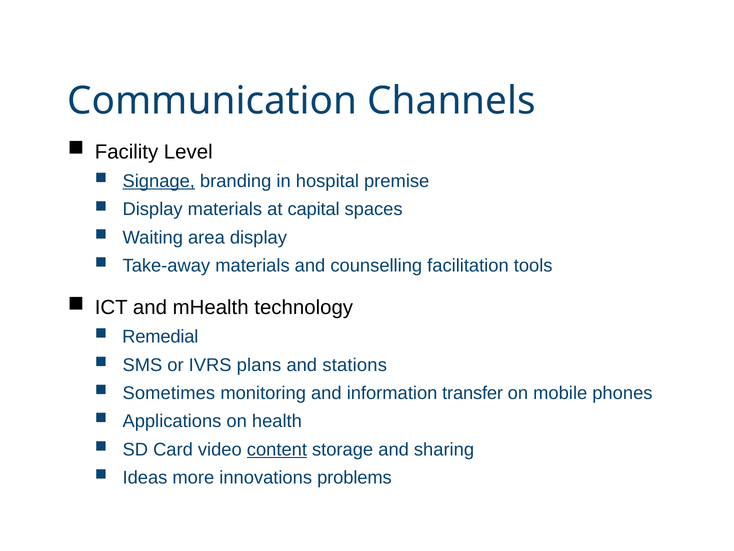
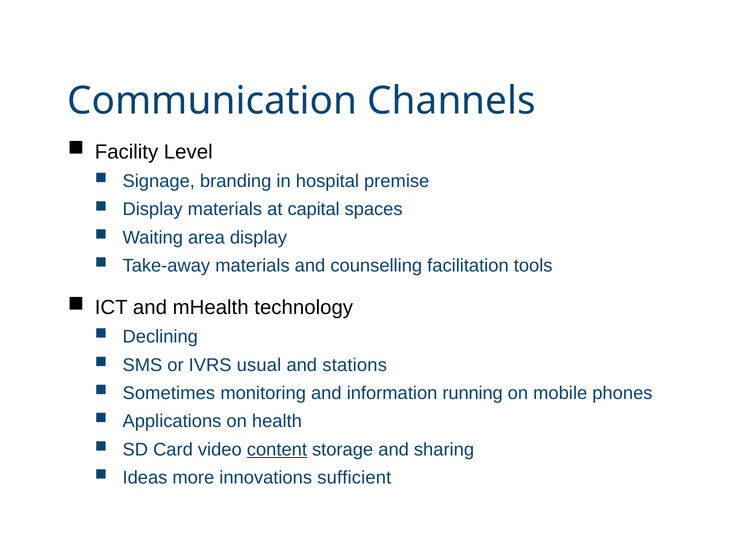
Signage underline: present -> none (159, 181)
Remedial: Remedial -> Declining (160, 336)
plans: plans -> usual (259, 365)
transfer: transfer -> running (473, 393)
problems: problems -> sufficient (354, 477)
